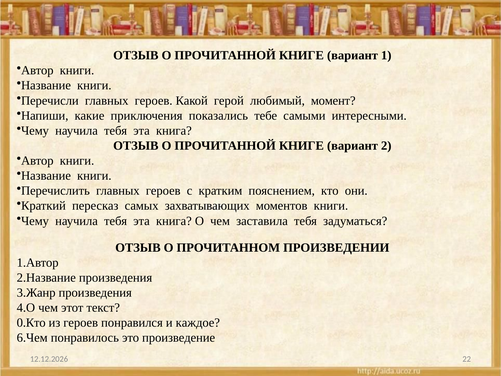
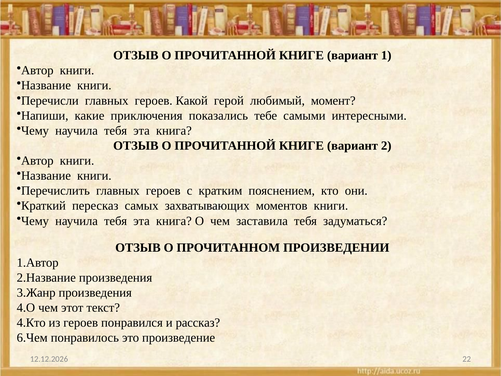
0.Кто: 0.Кто -> 4.Кто (31, 323)
каждое: каждое -> рассказ (198, 323)
